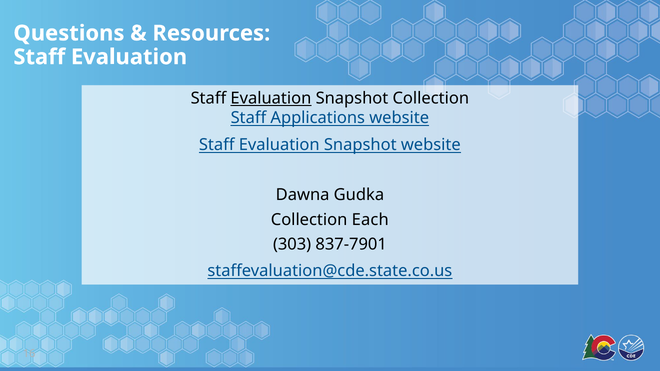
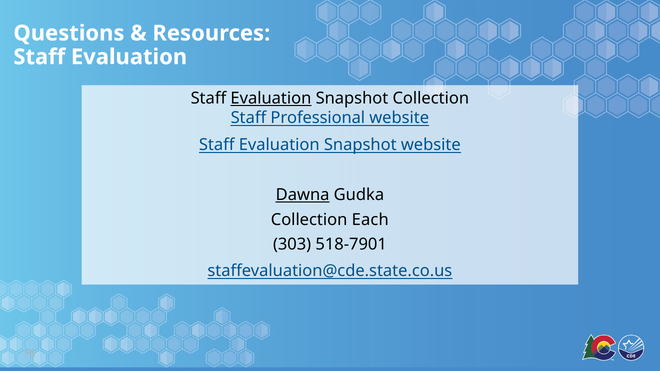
Applications: Applications -> Professional (318, 118)
Dawna underline: none -> present (303, 195)
837-7901: 837-7901 -> 518-7901 (351, 244)
